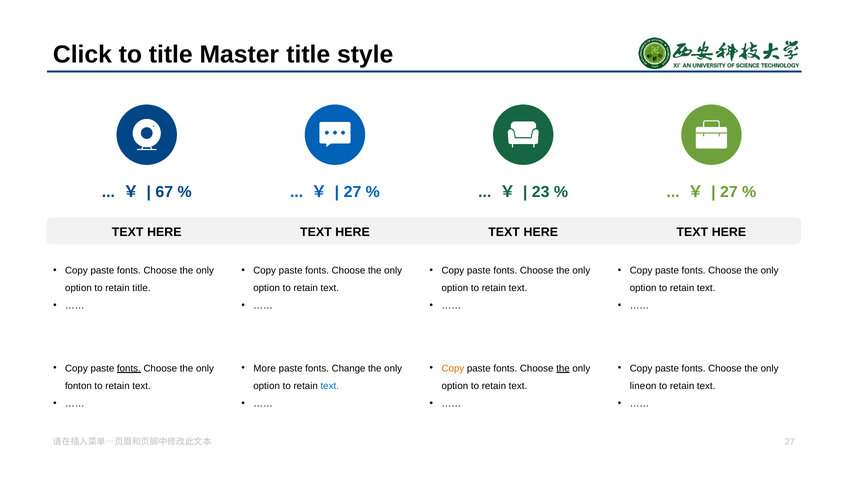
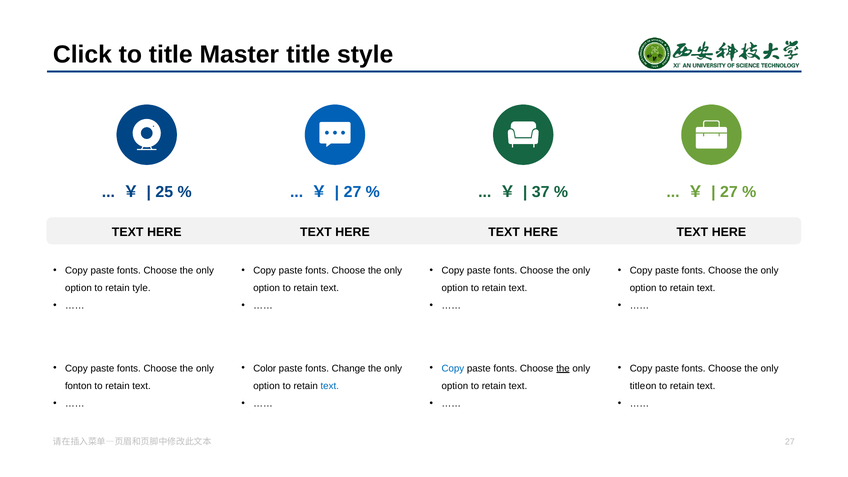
67: 67 -> 25 (164, 192)
23: 23 -> 37 (541, 192)
retain title: title -> tyle (141, 288)
fonts underline: present -> none (129, 368)
More: More -> Color (265, 368)
Copy colour: orange -> blue (453, 368)
line: line -> title (638, 386)
